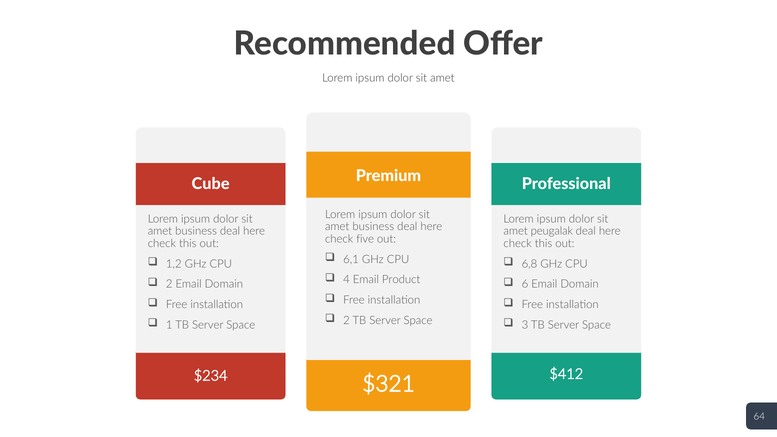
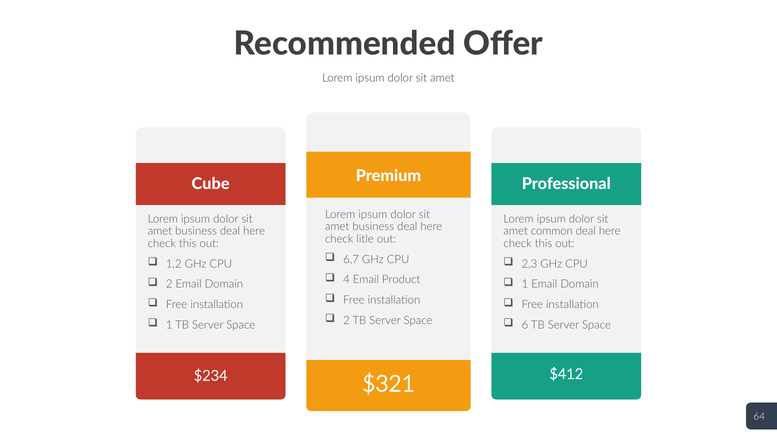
peugalak: peugalak -> common (552, 231)
five: five -> litle (365, 239)
6,1: 6,1 -> 6,7 (351, 259)
6,8: 6,8 -> 2,3 (529, 264)
6: 6 -> 1 (525, 284)
3: 3 -> 6 (525, 325)
